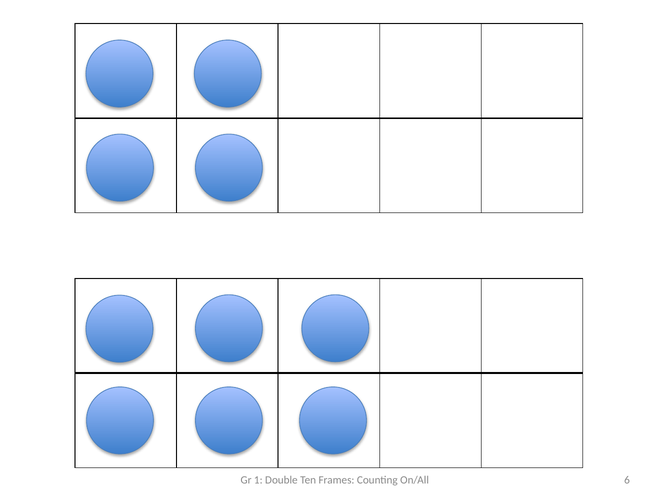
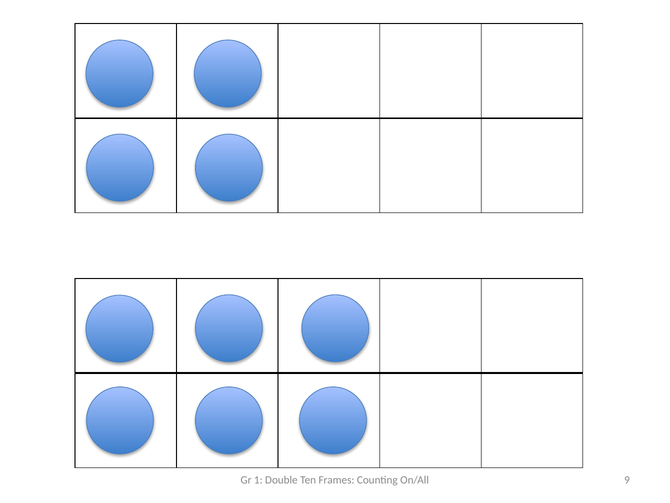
6: 6 -> 9 (627, 480)
